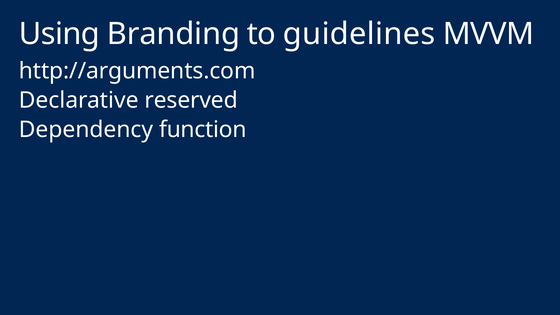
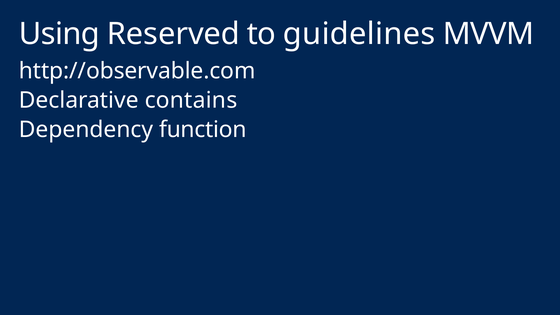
Branding: Branding -> Reserved (173, 34)
http://arguments.com: http://arguments.com -> http://observable.com (137, 71)
reserved: reserved -> contains (191, 100)
